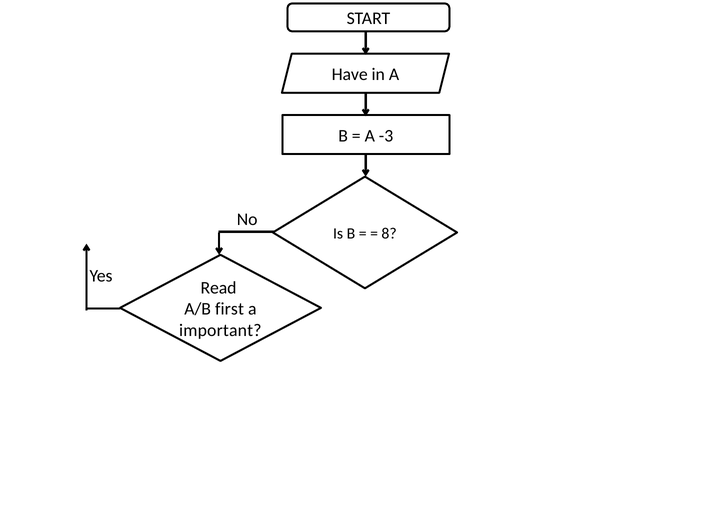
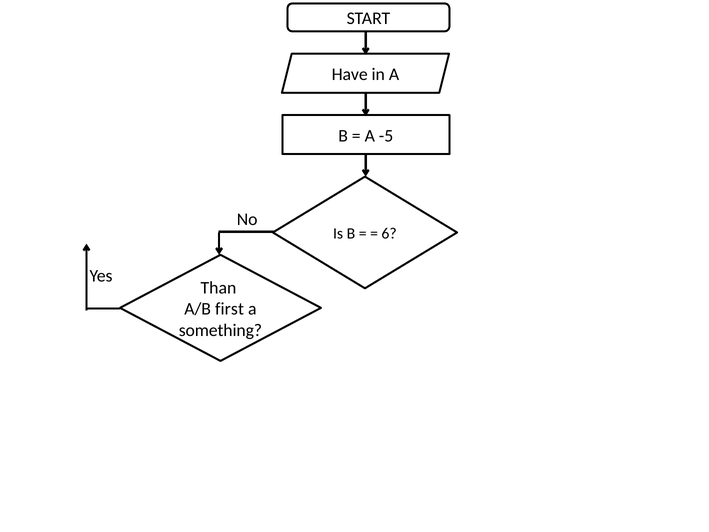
-3: -3 -> -5 (386, 136)
8: 8 -> 6 (389, 233)
Read: Read -> Than (218, 288)
important: important -> something (220, 330)
